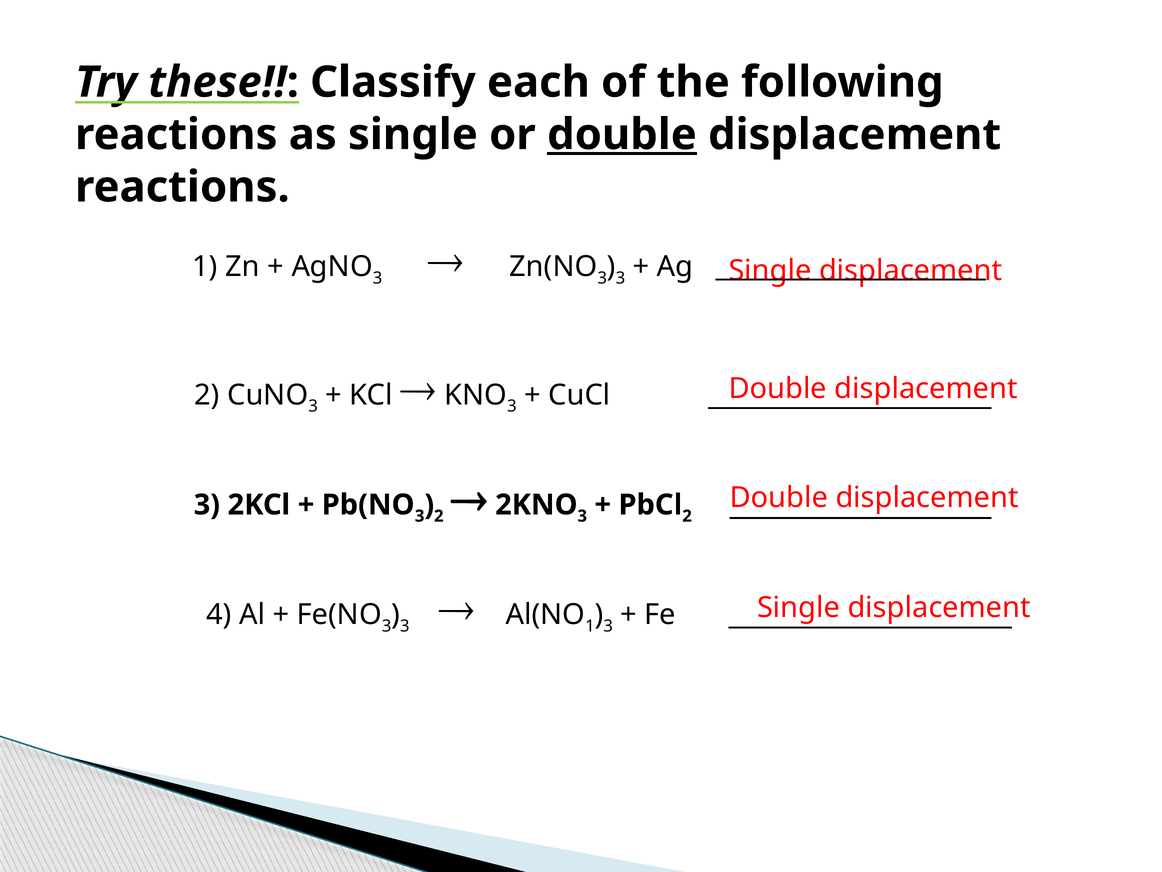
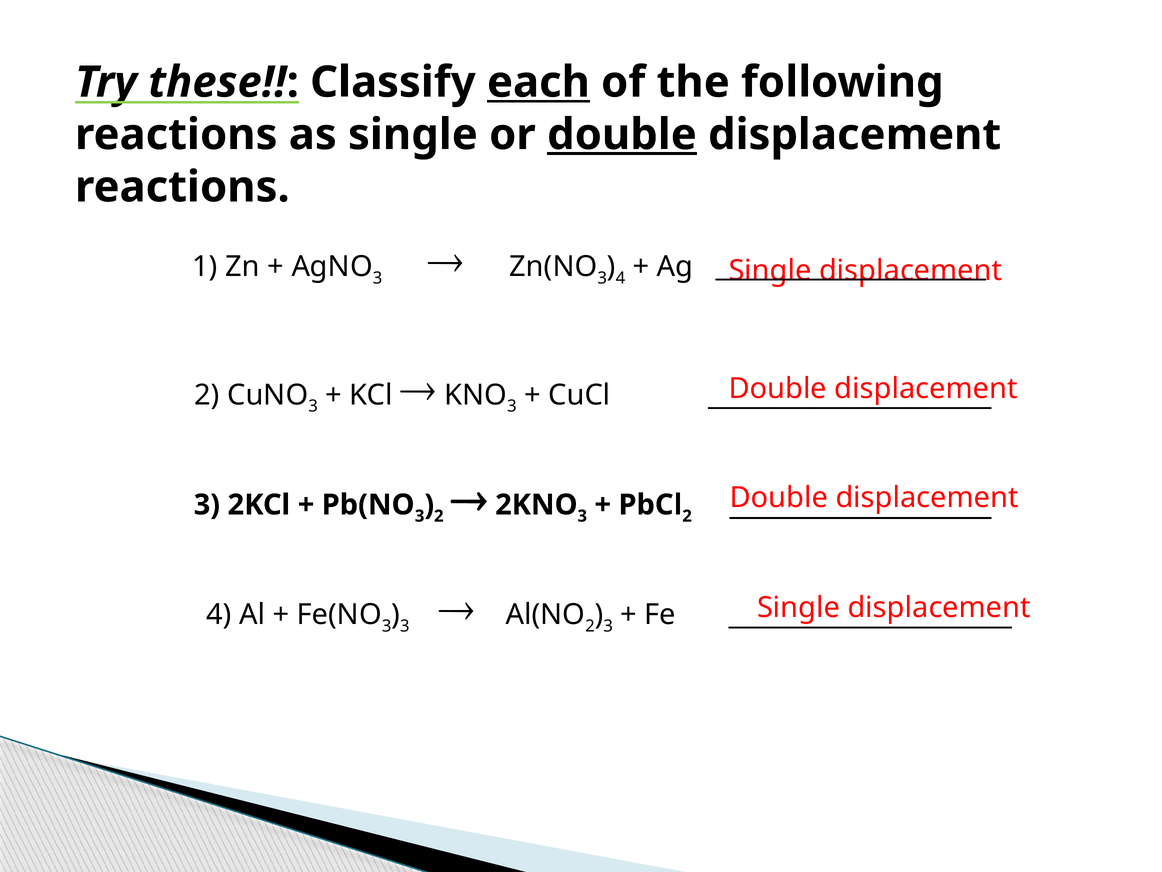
each underline: none -> present (538, 82)
3: 3 -> 4 (620, 278)
1: 1 -> 2 (590, 626)
